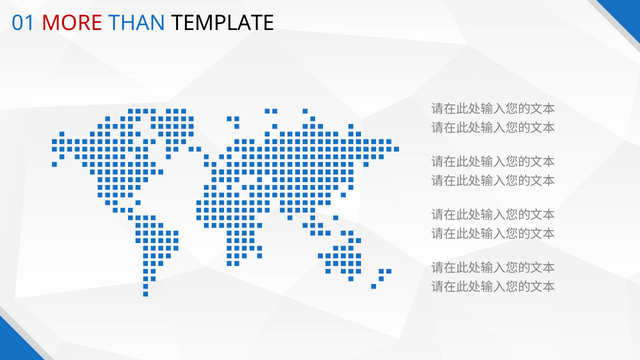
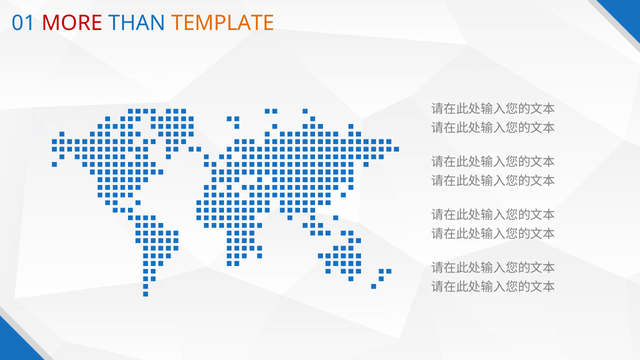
TEMPLATE colour: black -> orange (223, 23)
